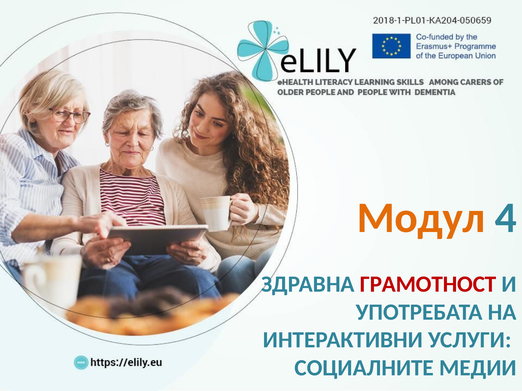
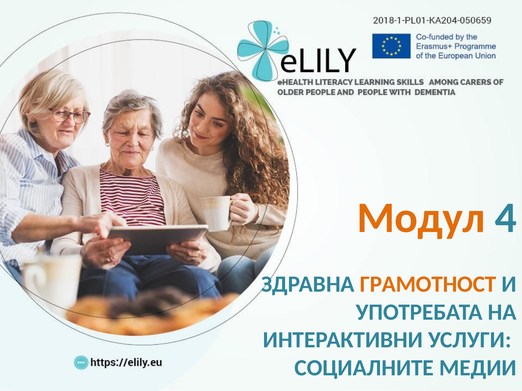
ГРАМОТНОСТ colour: red -> orange (428, 285)
